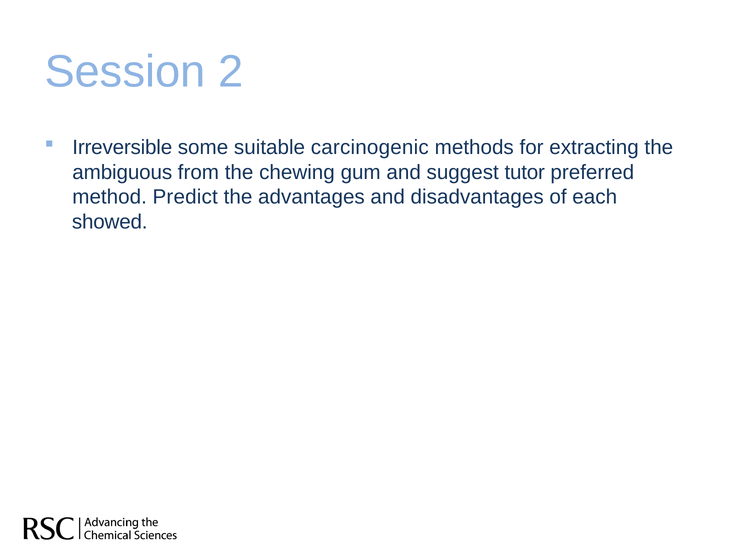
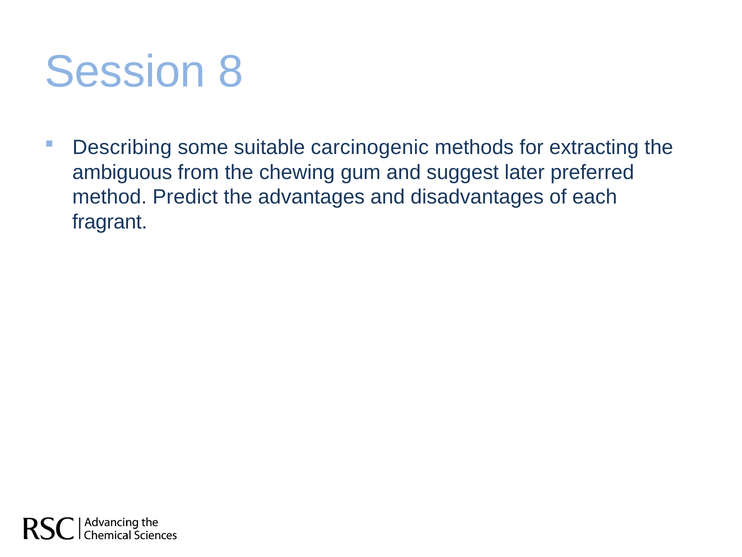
2: 2 -> 8 (231, 72)
Irreversible: Irreversible -> Describing (122, 147)
tutor: tutor -> later (525, 172)
showed: showed -> fragrant (110, 222)
